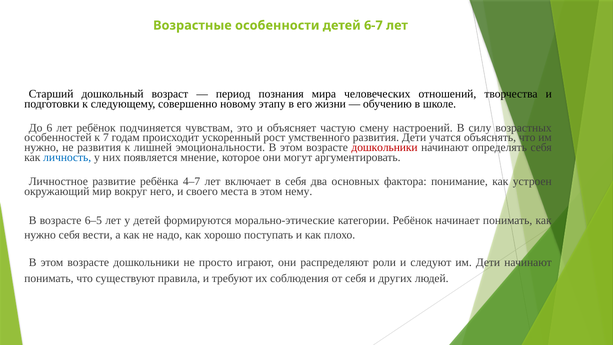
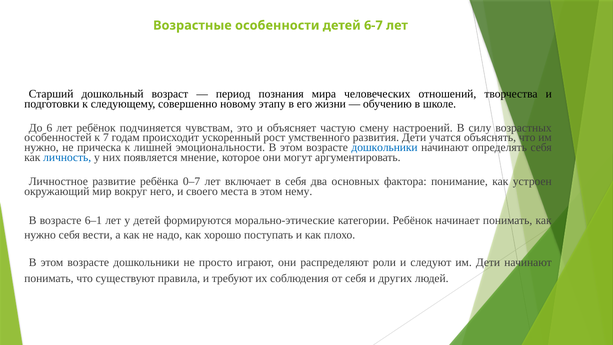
не развития: развития -> прическа (99, 148)
дошкольники colour: red -> blue (385, 148)
4–7: 4–7 -> 0–7 (192, 182)
6–5: 6–5 -> 6–1 (93, 220)
